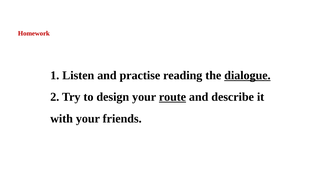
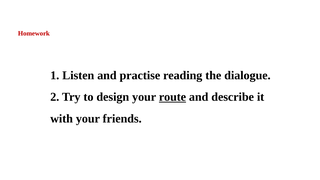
dialogue underline: present -> none (247, 75)
